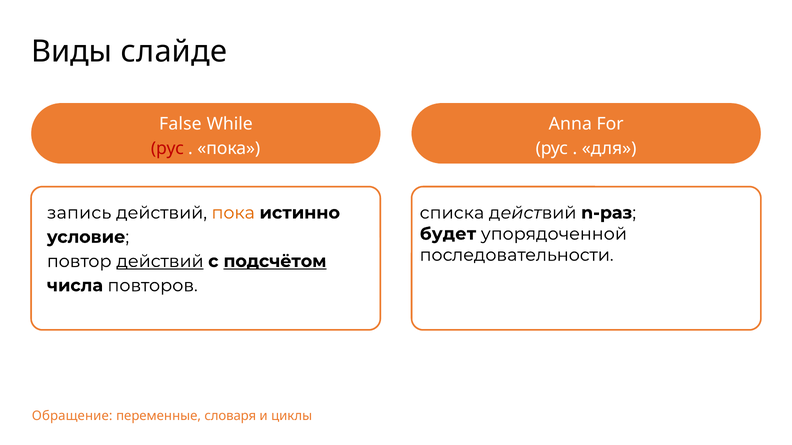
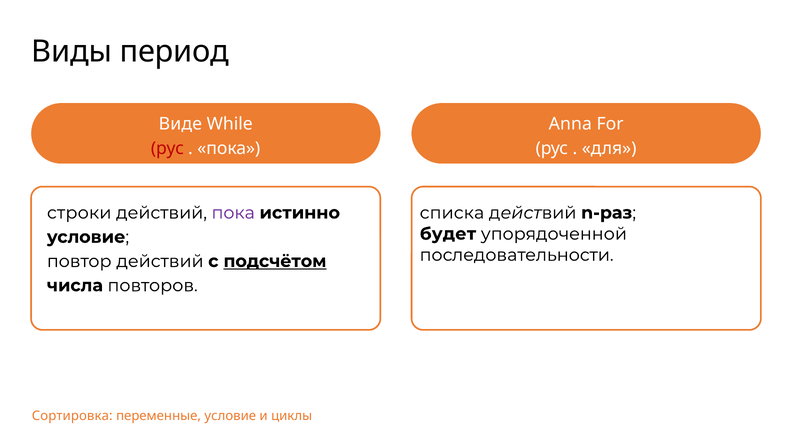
слайде: слайде -> период (174, 52)
False: False -> Виде (180, 124)
запись: запись -> строки (79, 213)
пока colour: orange -> purple (233, 213)
действий underline: present -> none (160, 262)
Обращение: Обращение -> Сортировка (72, 417)
переменные словаря: словаря -> условие (230, 417)
